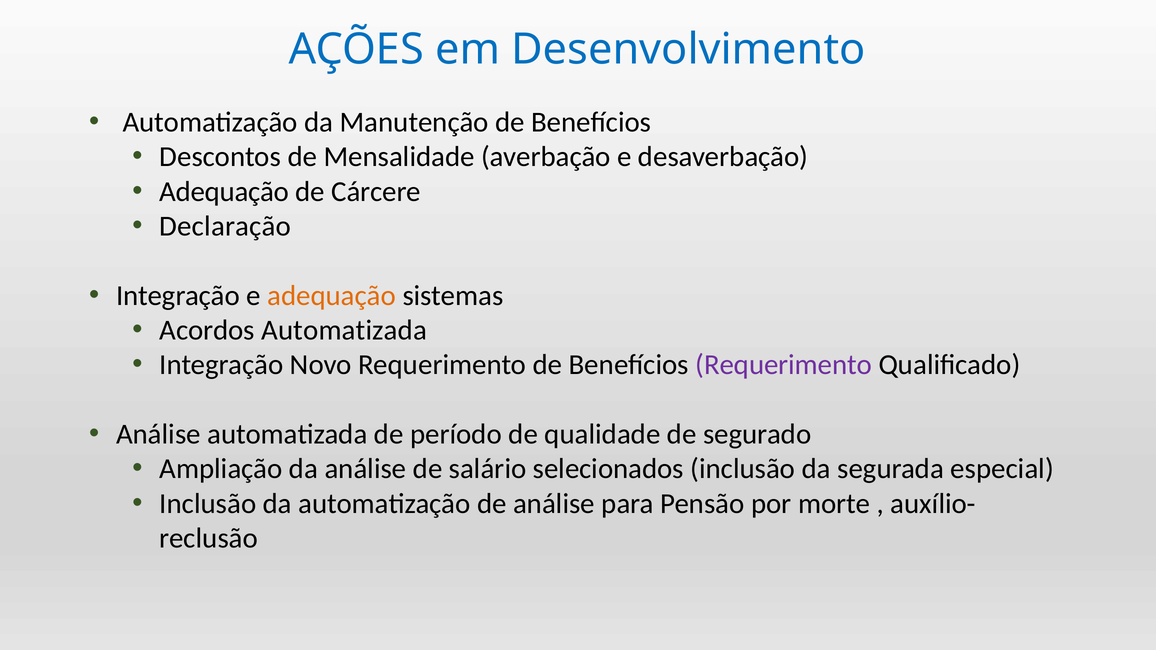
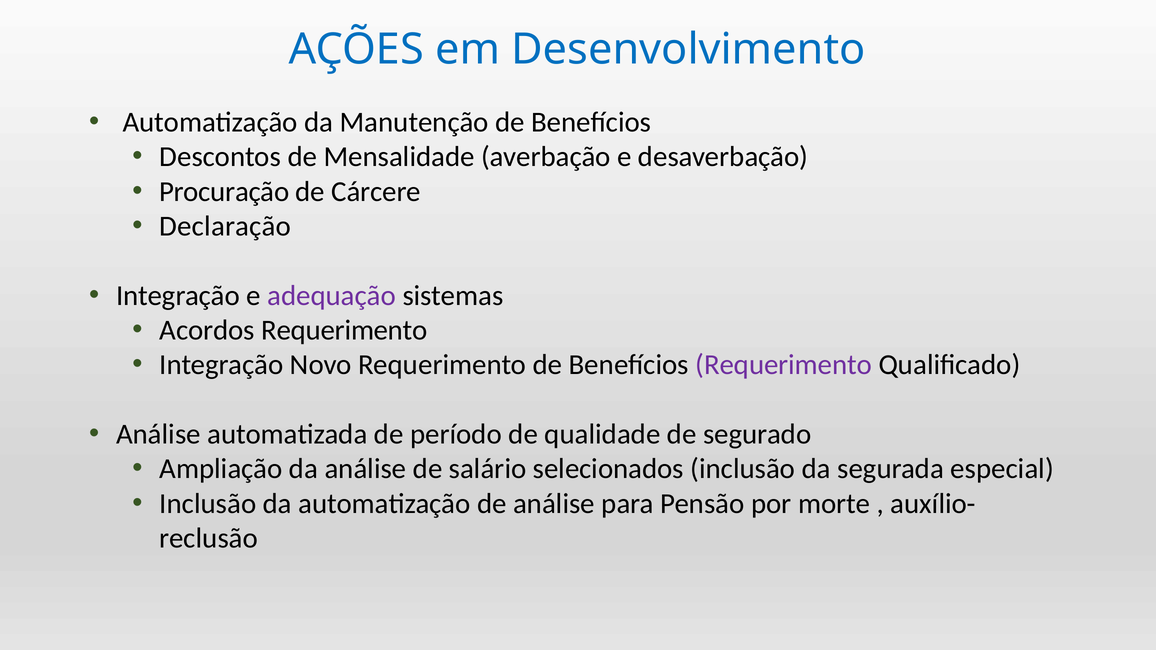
Adequação: Adequação -> Procuração (224, 192)
adequação colour: orange -> purple (332, 296)
Acordos Automatizada: Automatizada -> Requerimento (344, 330)
